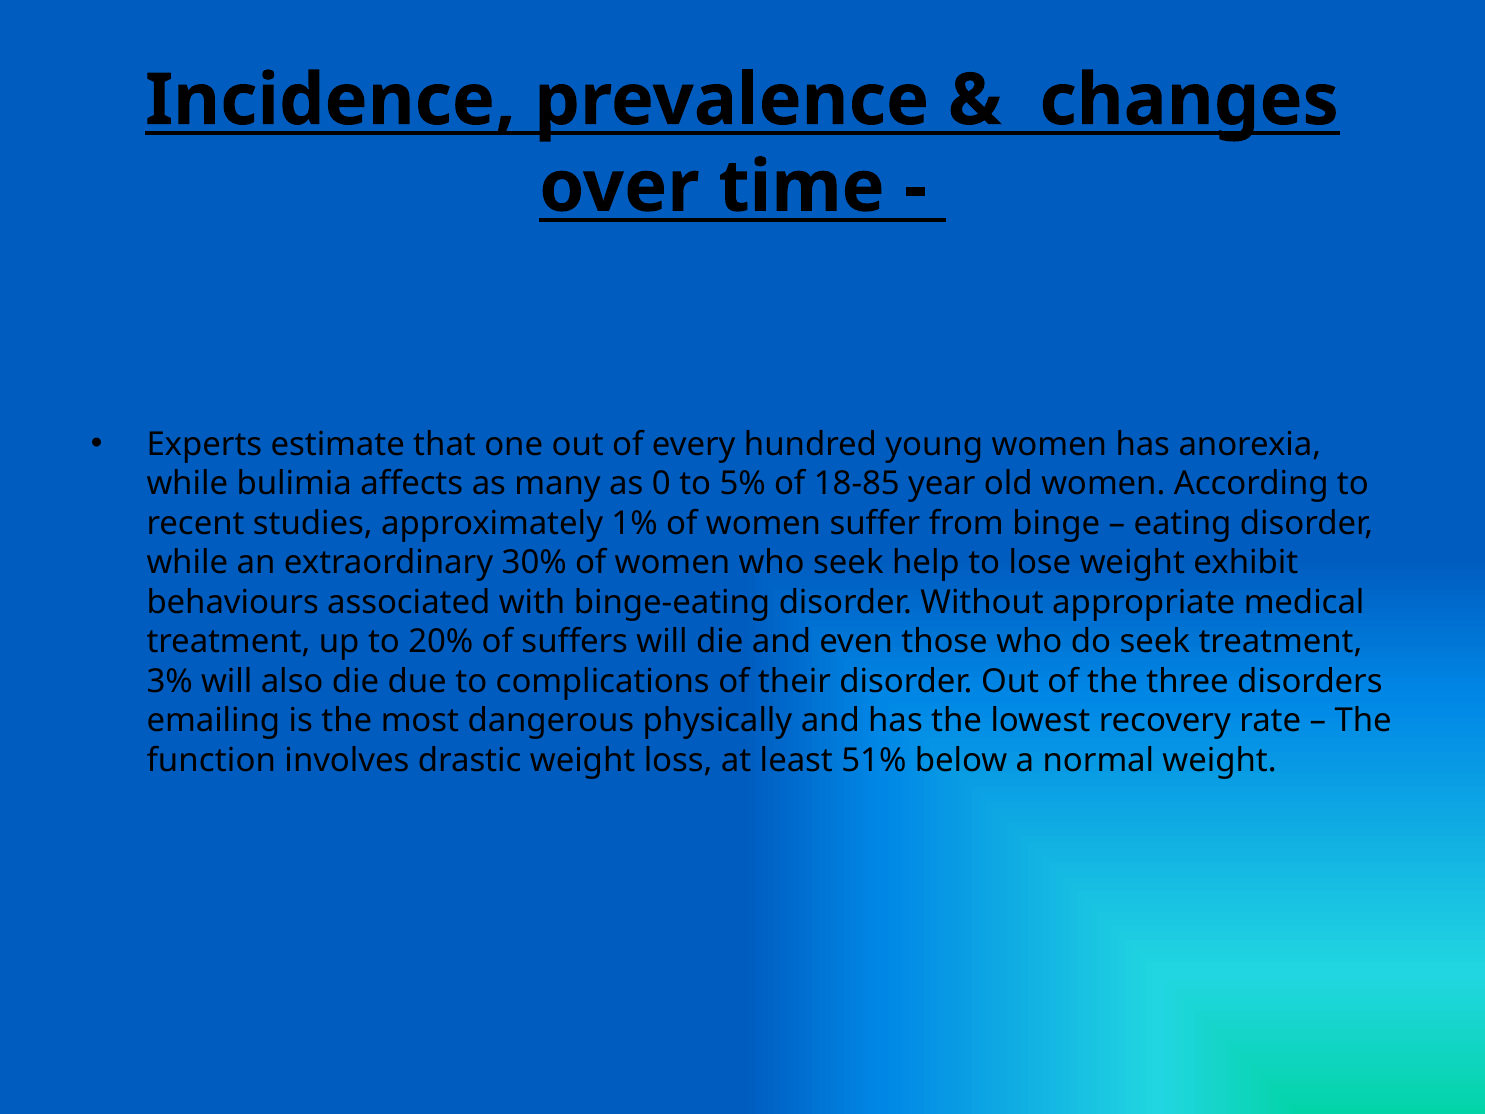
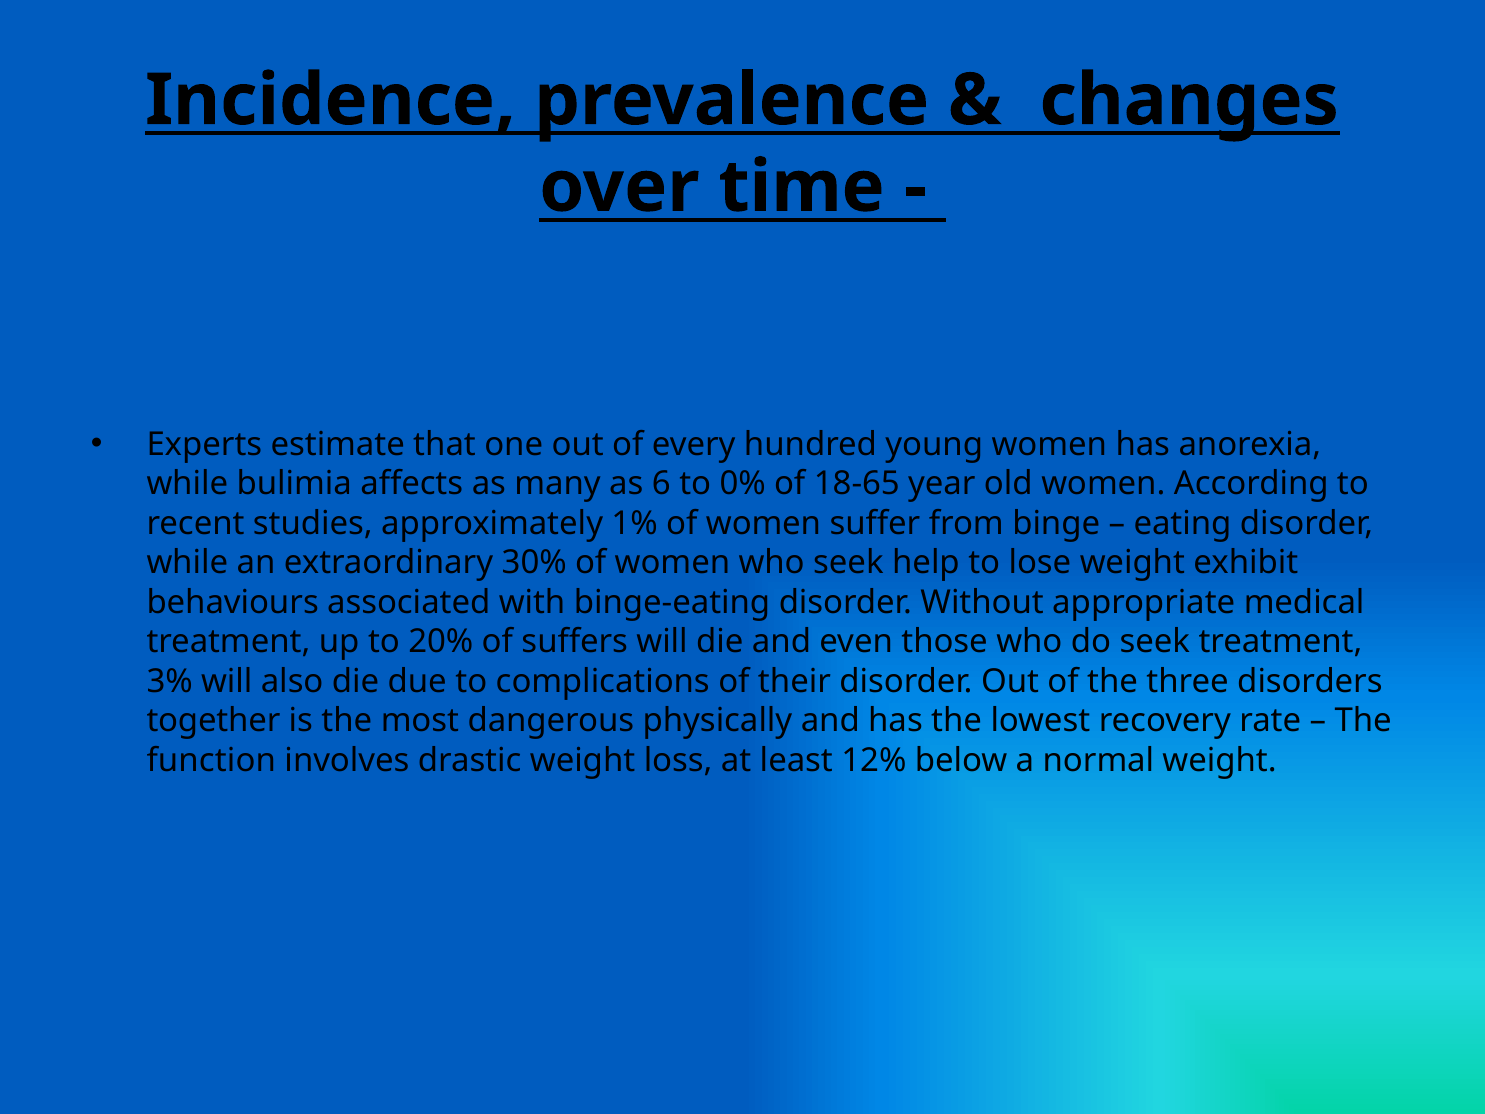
0: 0 -> 6 (661, 484)
5%: 5% -> 0% (743, 484)
18-85: 18-85 -> 18-65 (857, 484)
emailing: emailing -> together (213, 721)
51%: 51% -> 12% (874, 760)
